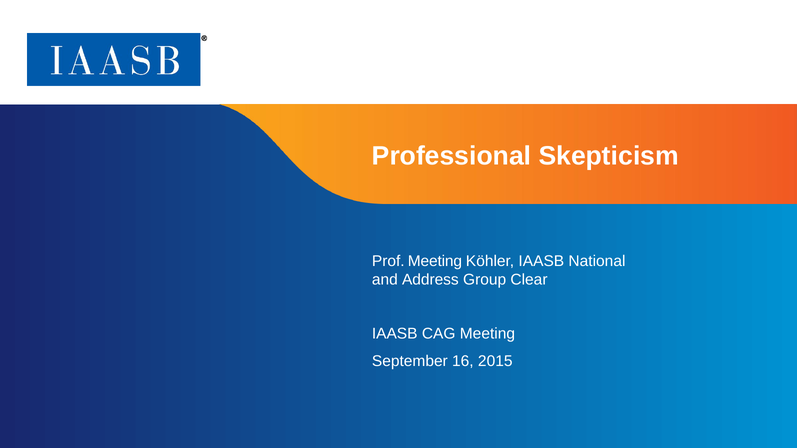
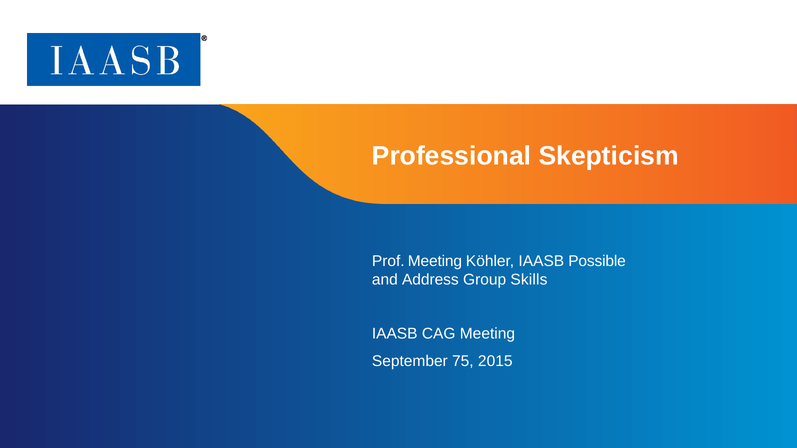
National: National -> Possible (597, 261)
Clear: Clear -> Skills (529, 280)
16: 16 -> 75 (463, 361)
